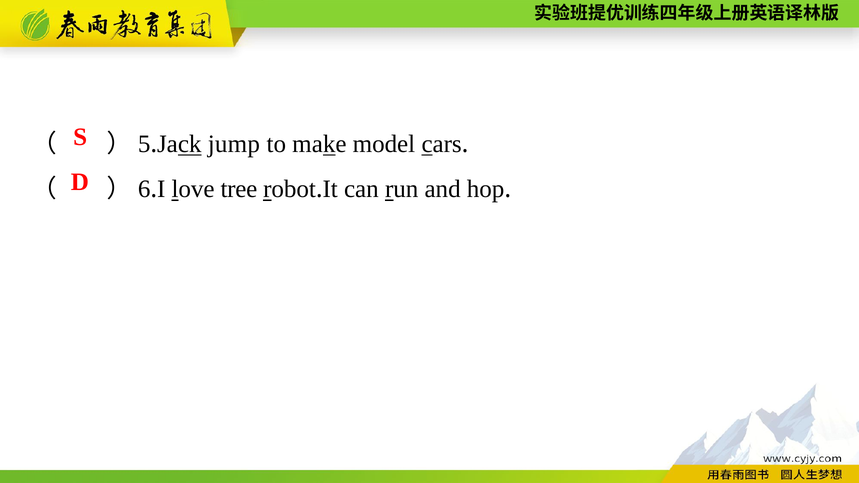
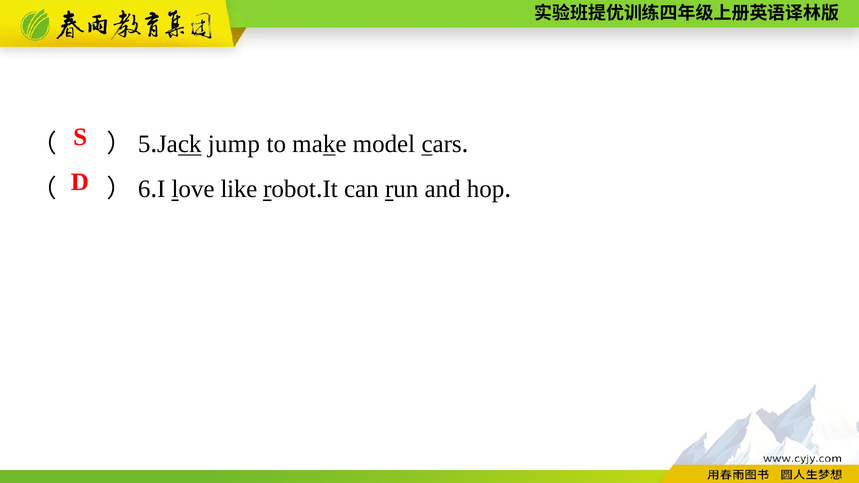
tree: tree -> like (239, 189)
